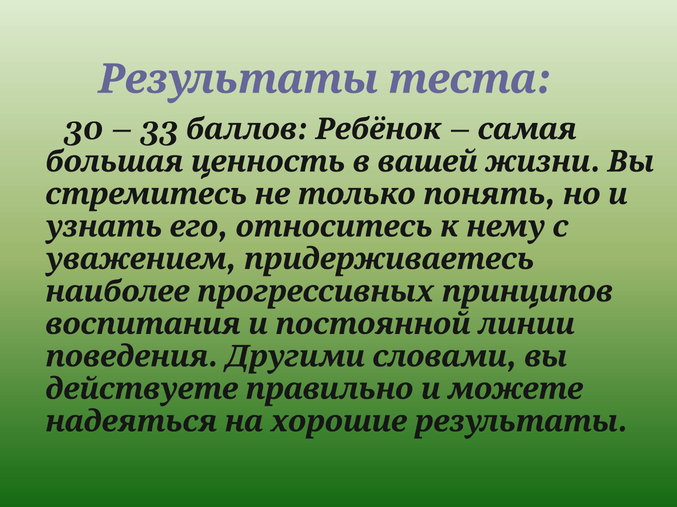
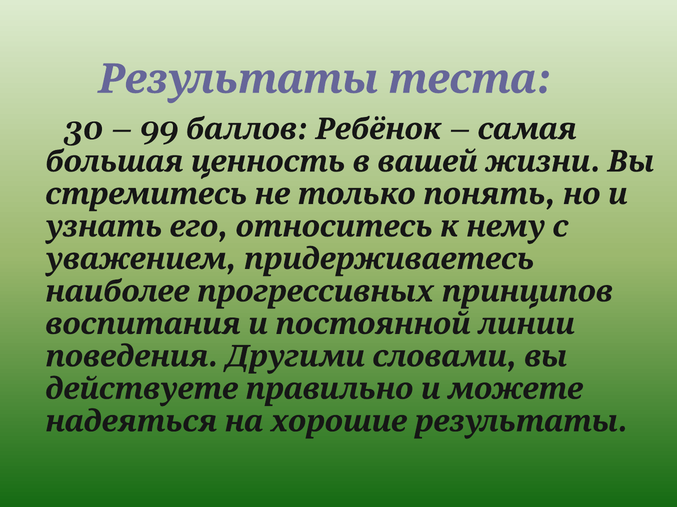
33: 33 -> 99 (159, 129)
